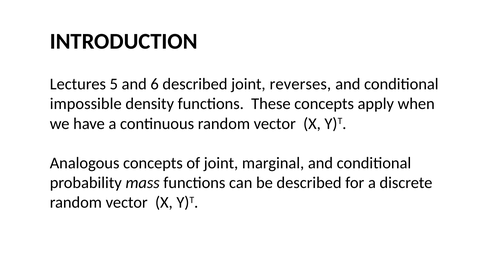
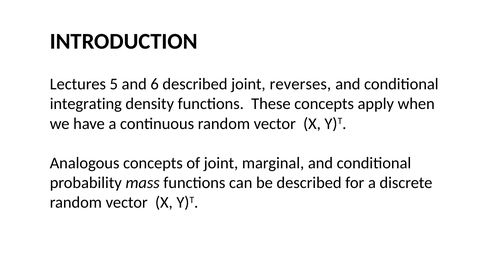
impossible: impossible -> integrating (86, 104)
